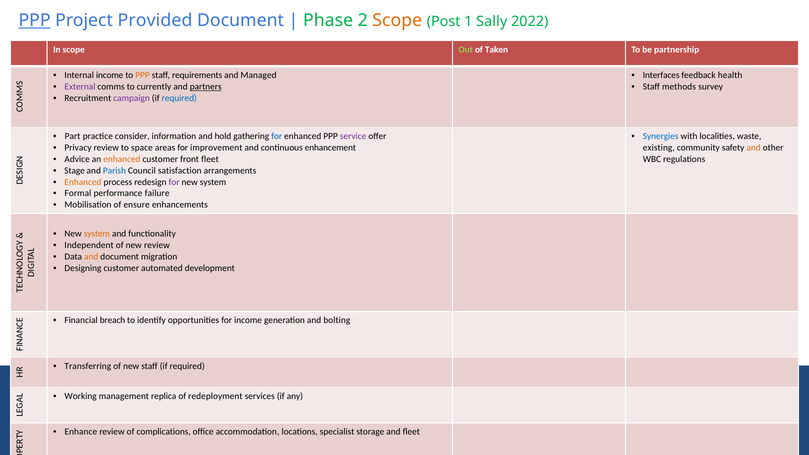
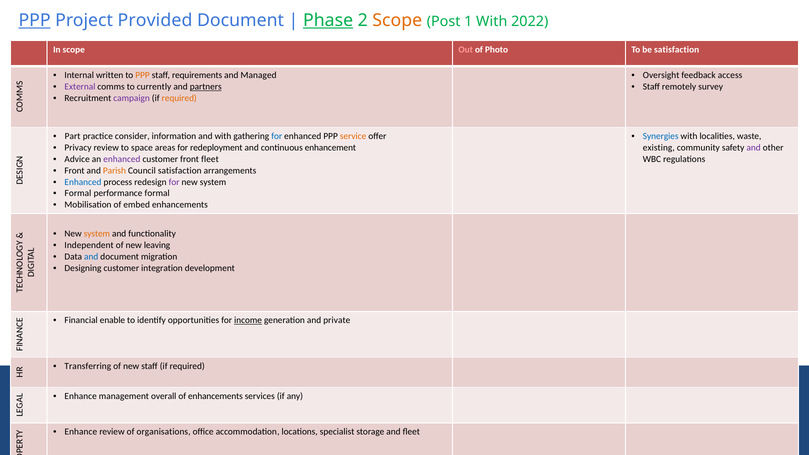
Phase underline: none -> present (328, 20)
1 Sally: Sally -> With (492, 21)
Out colour: light green -> pink (466, 50)
Taken: Taken -> Photo (497, 50)
be partnership: partnership -> satisfaction (677, 50)
Internal income: income -> written (110, 75)
Interfaces: Interfaces -> Oversight (661, 75)
health: health -> access (730, 75)
methods: methods -> remotely (679, 87)
required colour: blue -> orange (179, 98)
and hold: hold -> with (223, 136)
service colour: purple -> orange (353, 136)
improvement: improvement -> redeployment (216, 148)
and colour: orange -> purple (754, 148)
enhanced colour: orange -> purple (122, 159)
Stage: Stage -> Front (75, 171)
Parish colour: blue -> orange (114, 171)
Enhanced colour: orange -> blue (83, 182)
performance failure: failure -> formal (157, 193)
ensure: ensure -> embed (137, 205)
new review: review -> leaving (157, 245)
and colour: orange -> blue (91, 257)
automated: automated -> integration (162, 268)
breach: breach -> enable (112, 320)
income underline: none -> present (248, 320)
bolting: bolting -> private (337, 320)
Working: Working -> Enhance (81, 396)
replica: replica -> overall (164, 396)
of redeployment: redeployment -> enhancements (215, 396)
complications: complications -> organisations (164, 432)
